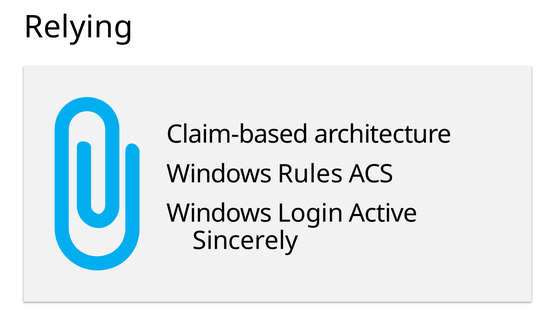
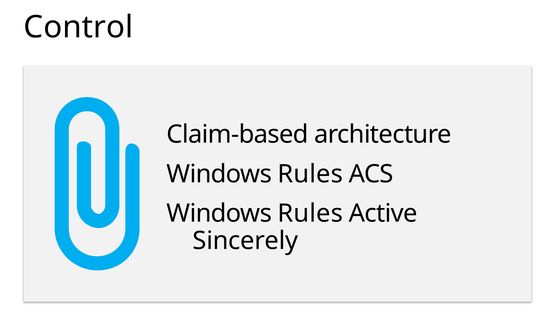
Relying: Relying -> Control (78, 27)
Login: Login -> Rules (310, 214)
